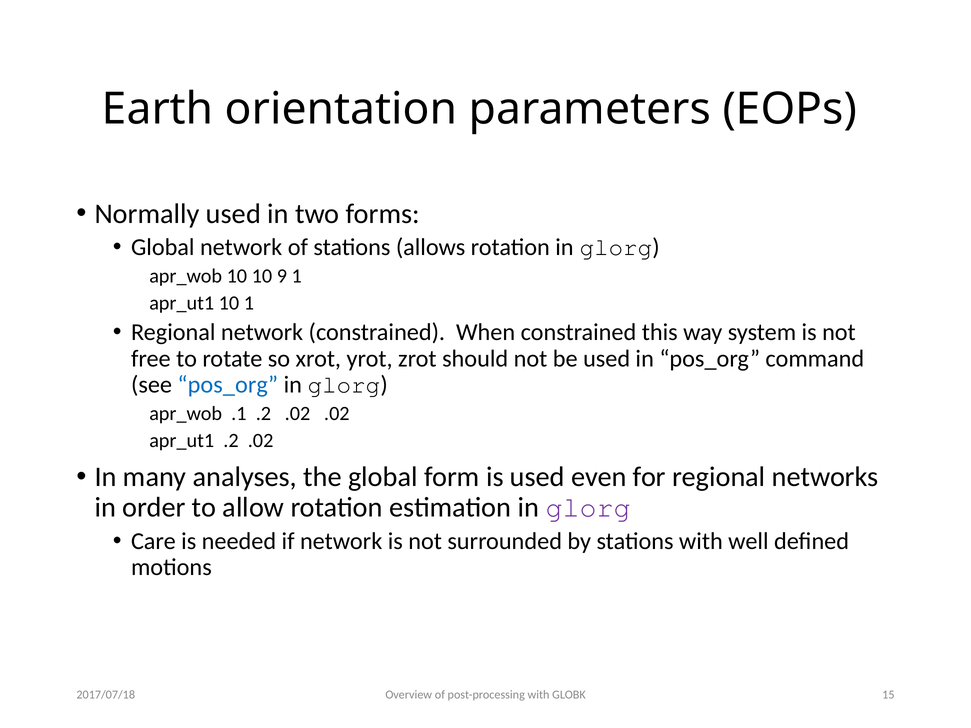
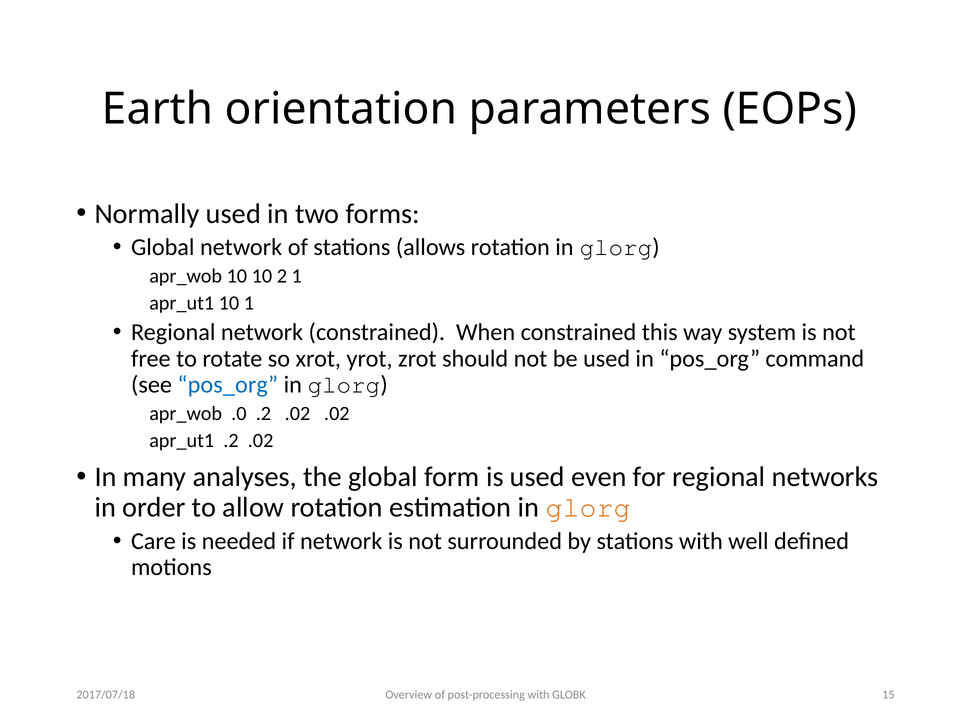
9: 9 -> 2 (282, 276)
.1: .1 -> .0 (239, 414)
glorg colour: purple -> orange (588, 508)
